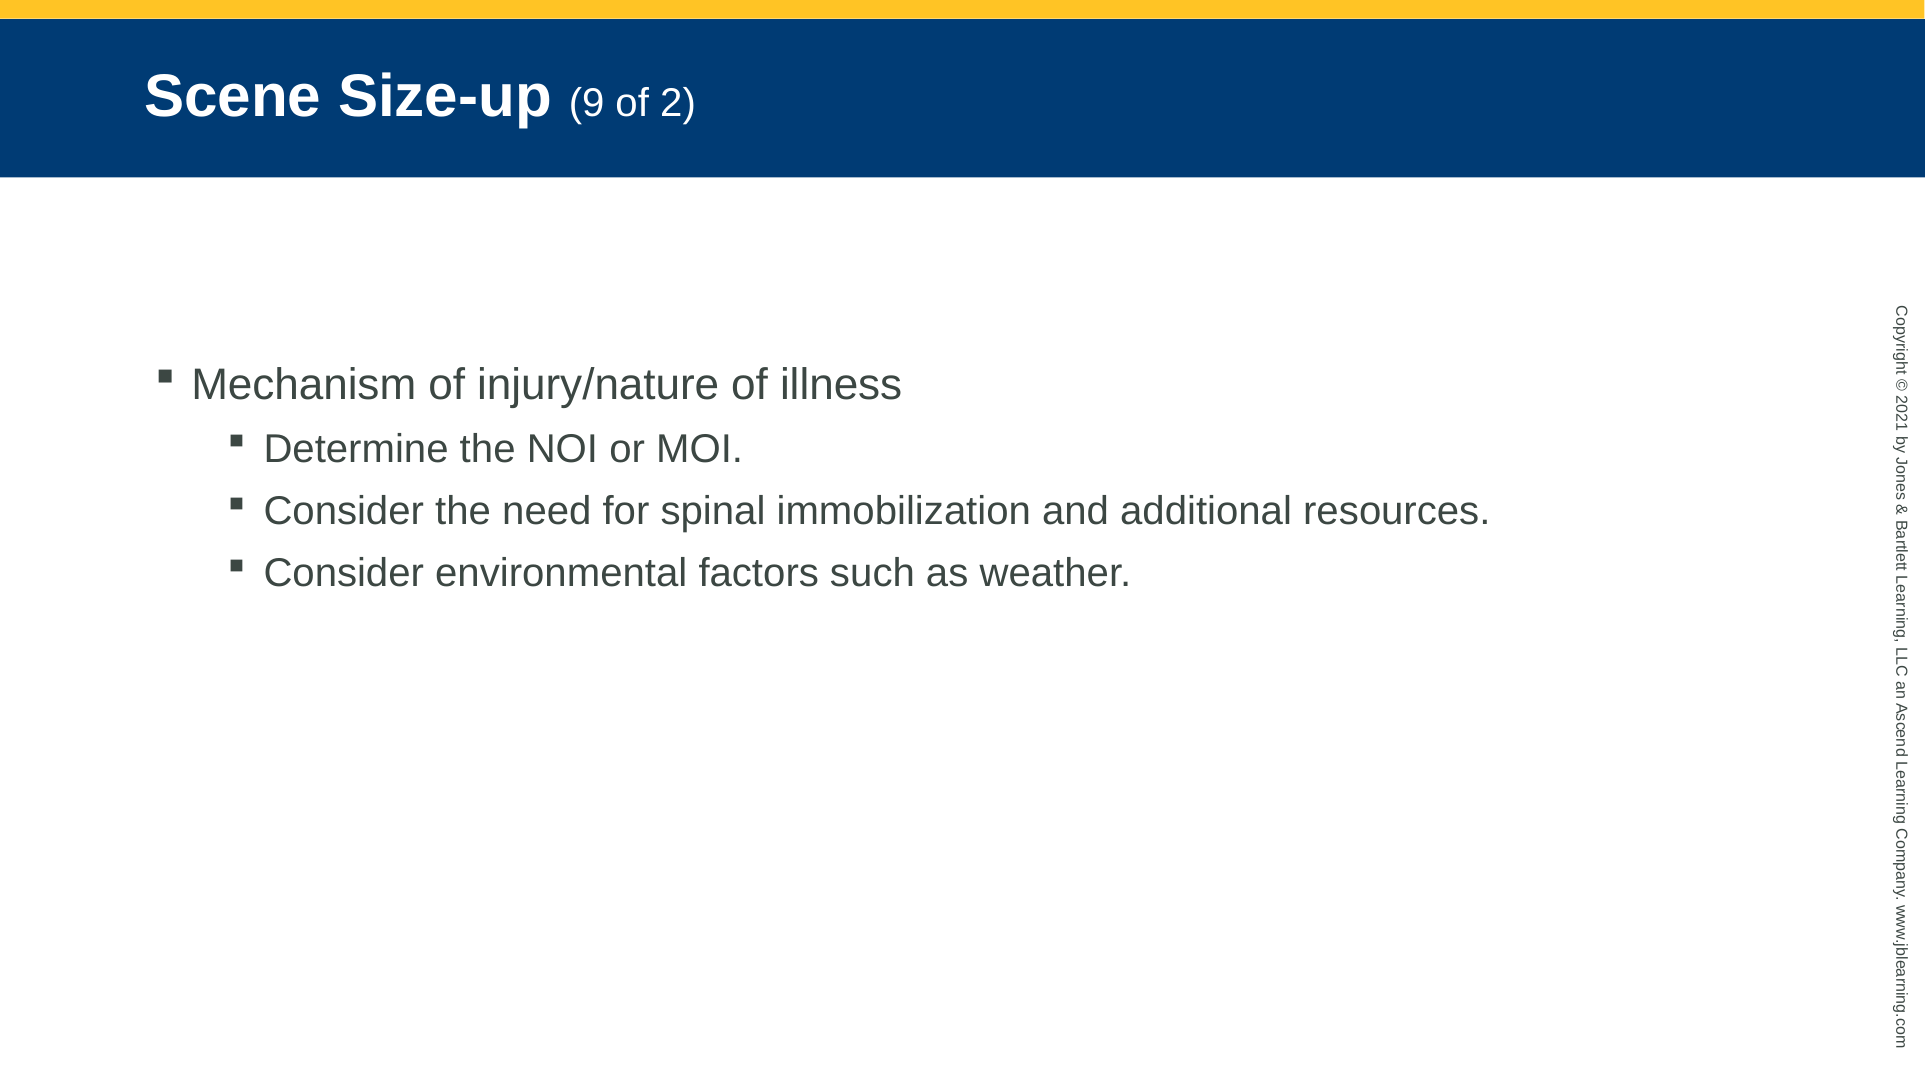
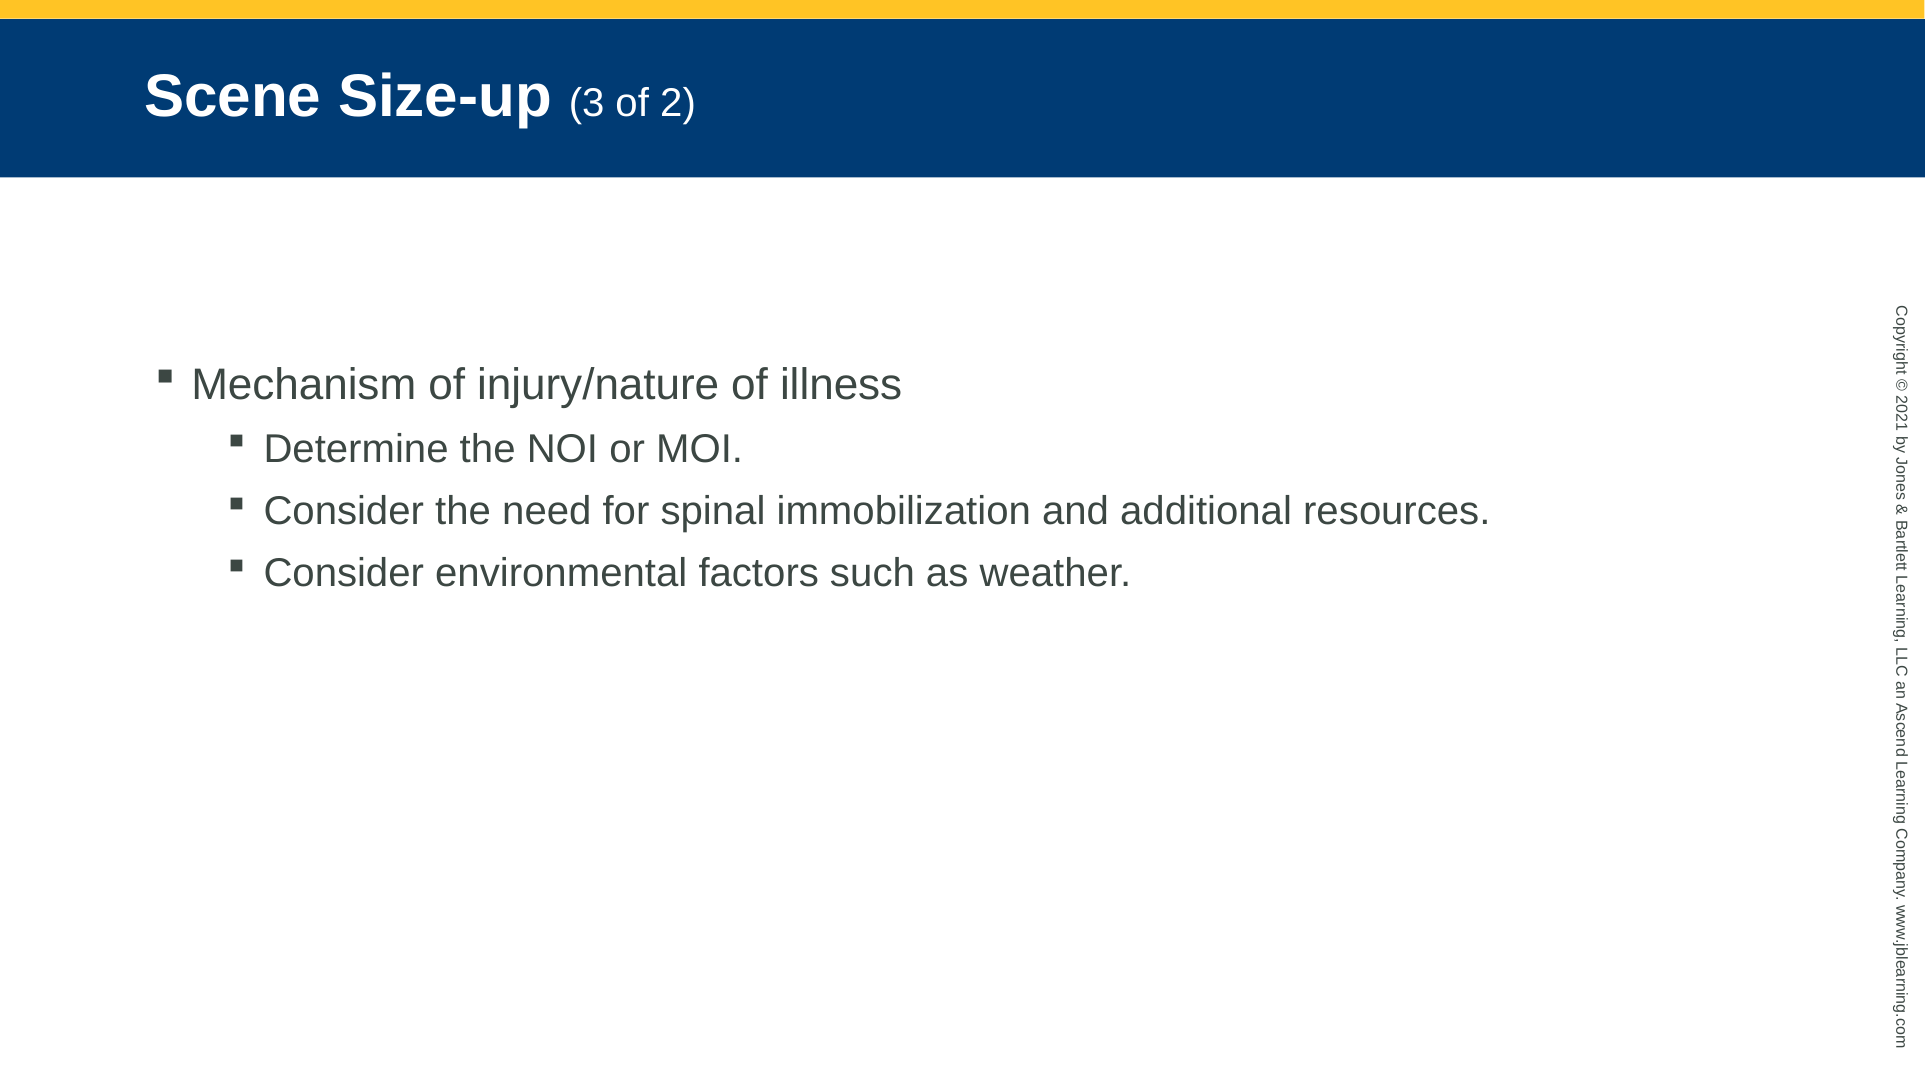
9: 9 -> 3 (587, 103)
